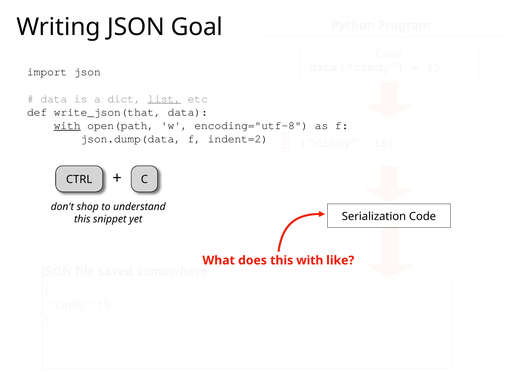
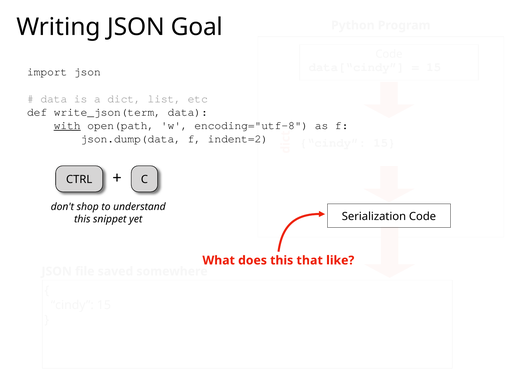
list underline: present -> none (164, 99)
write_json(that: write_json(that -> write_json(term (107, 112)
this with: with -> that (310, 261)
